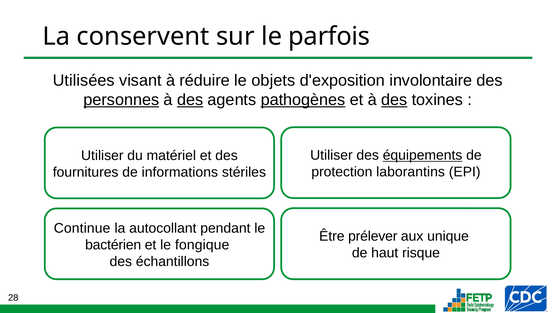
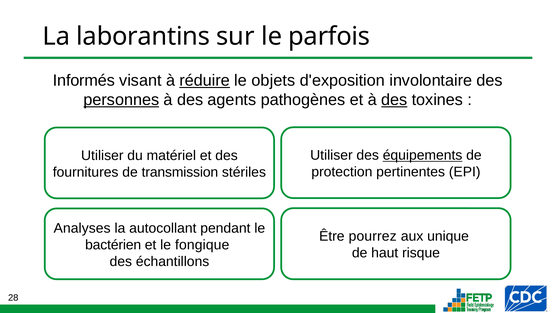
conservent: conservent -> laborantins (143, 37)
Utilisées: Utilisées -> Informés (84, 80)
réduire underline: none -> present (205, 80)
des underline: present -> none (190, 100)
pathogènes underline: present -> none (303, 100)
laborantins: laborantins -> pertinentes (411, 172)
informations: informations -> transmission (180, 172)
Continue: Continue -> Analyses (82, 228)
prélever: prélever -> pourrez (373, 236)
